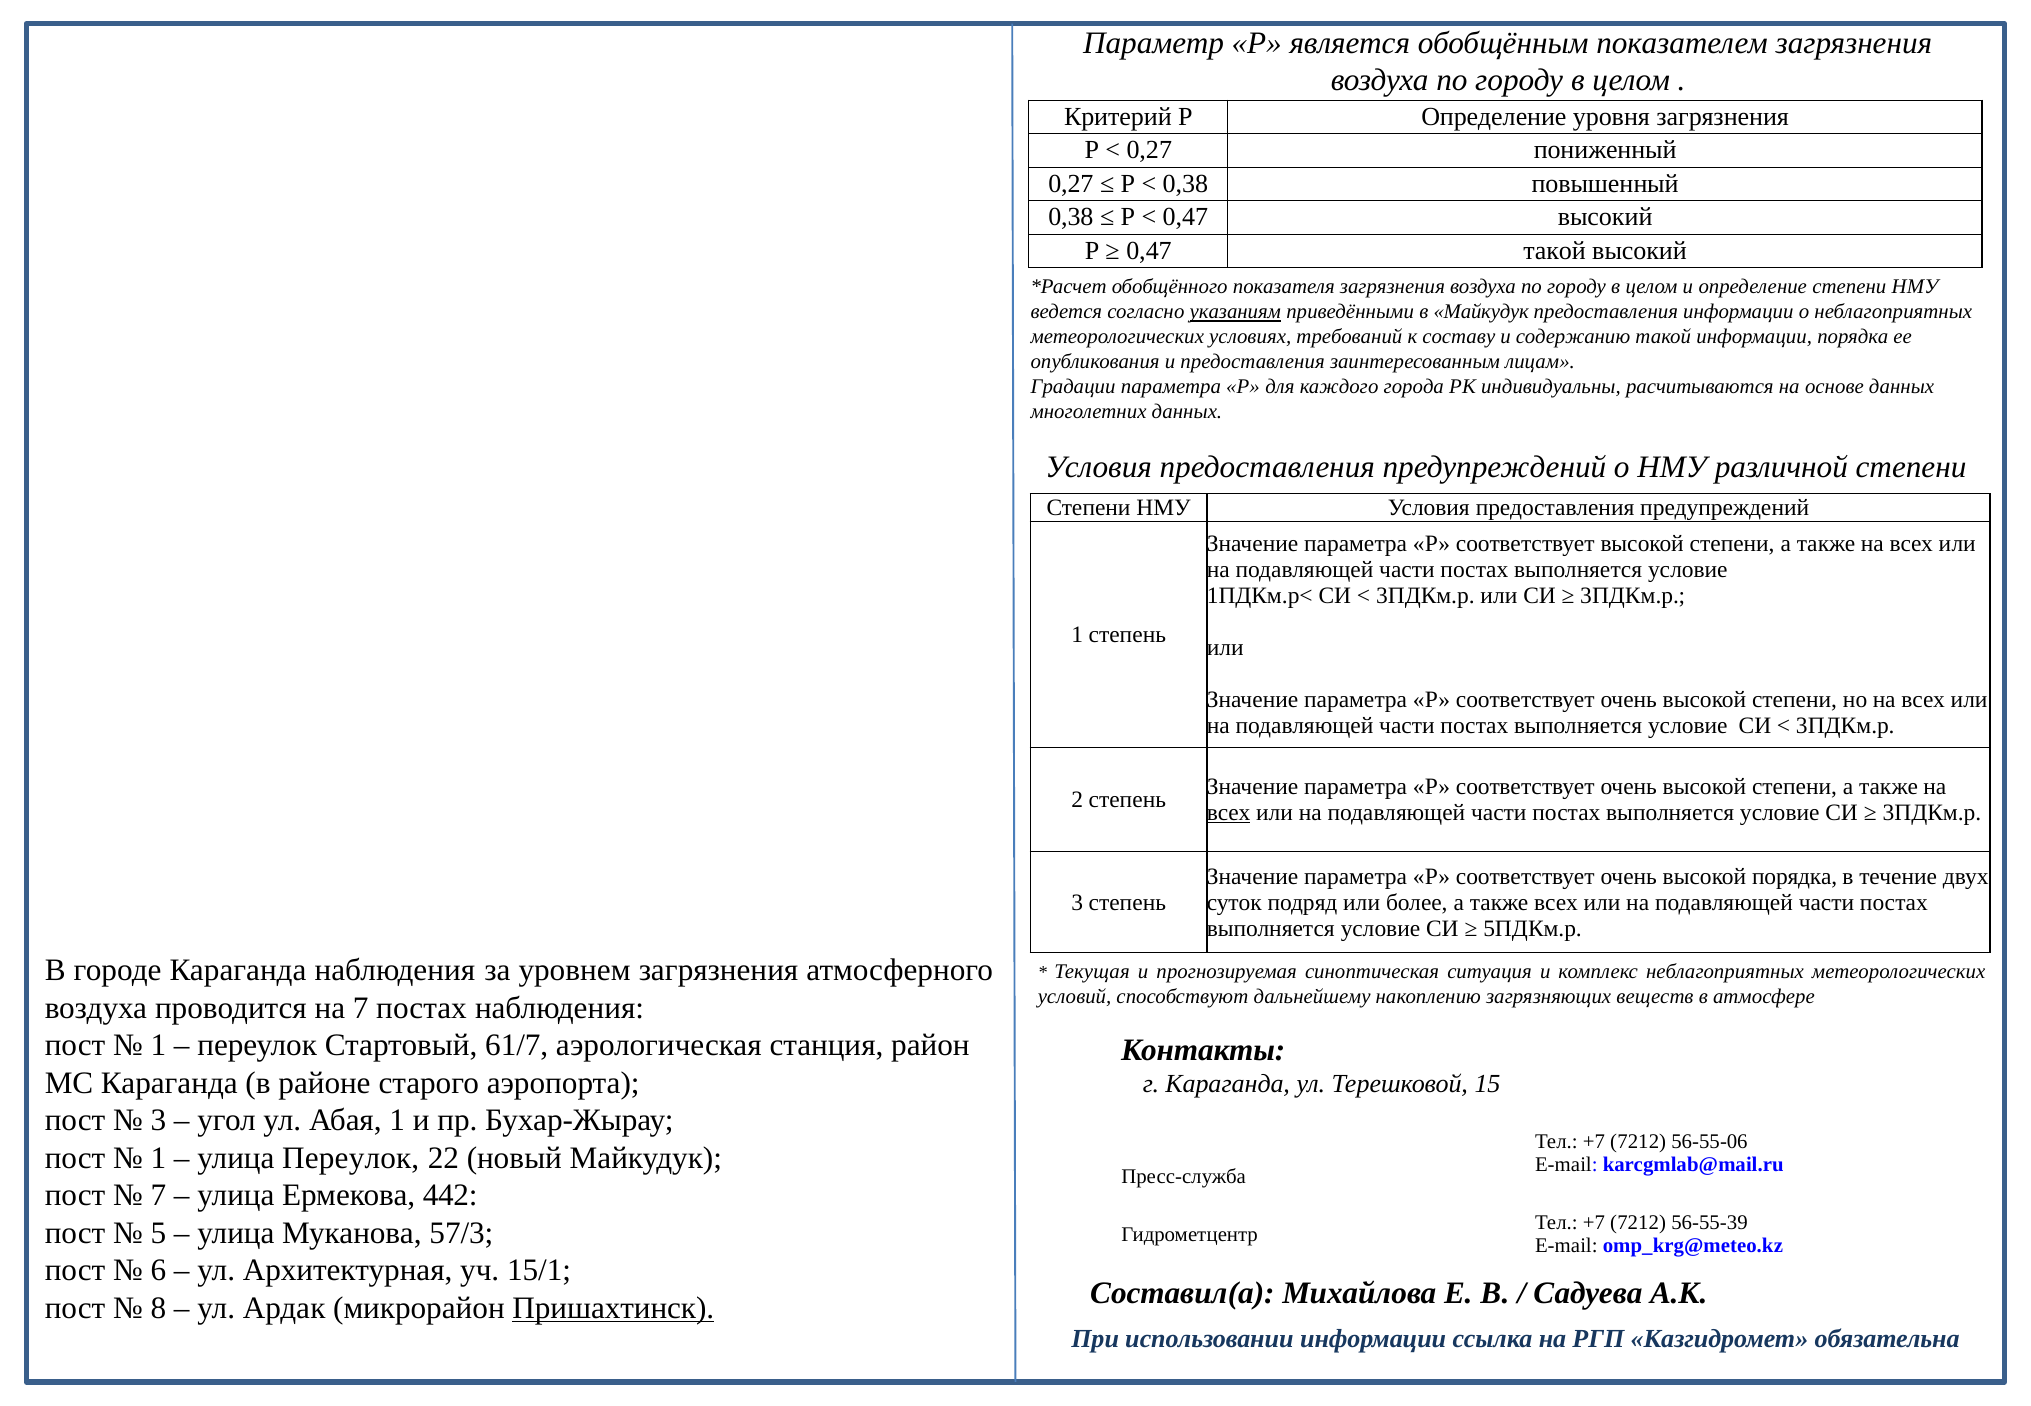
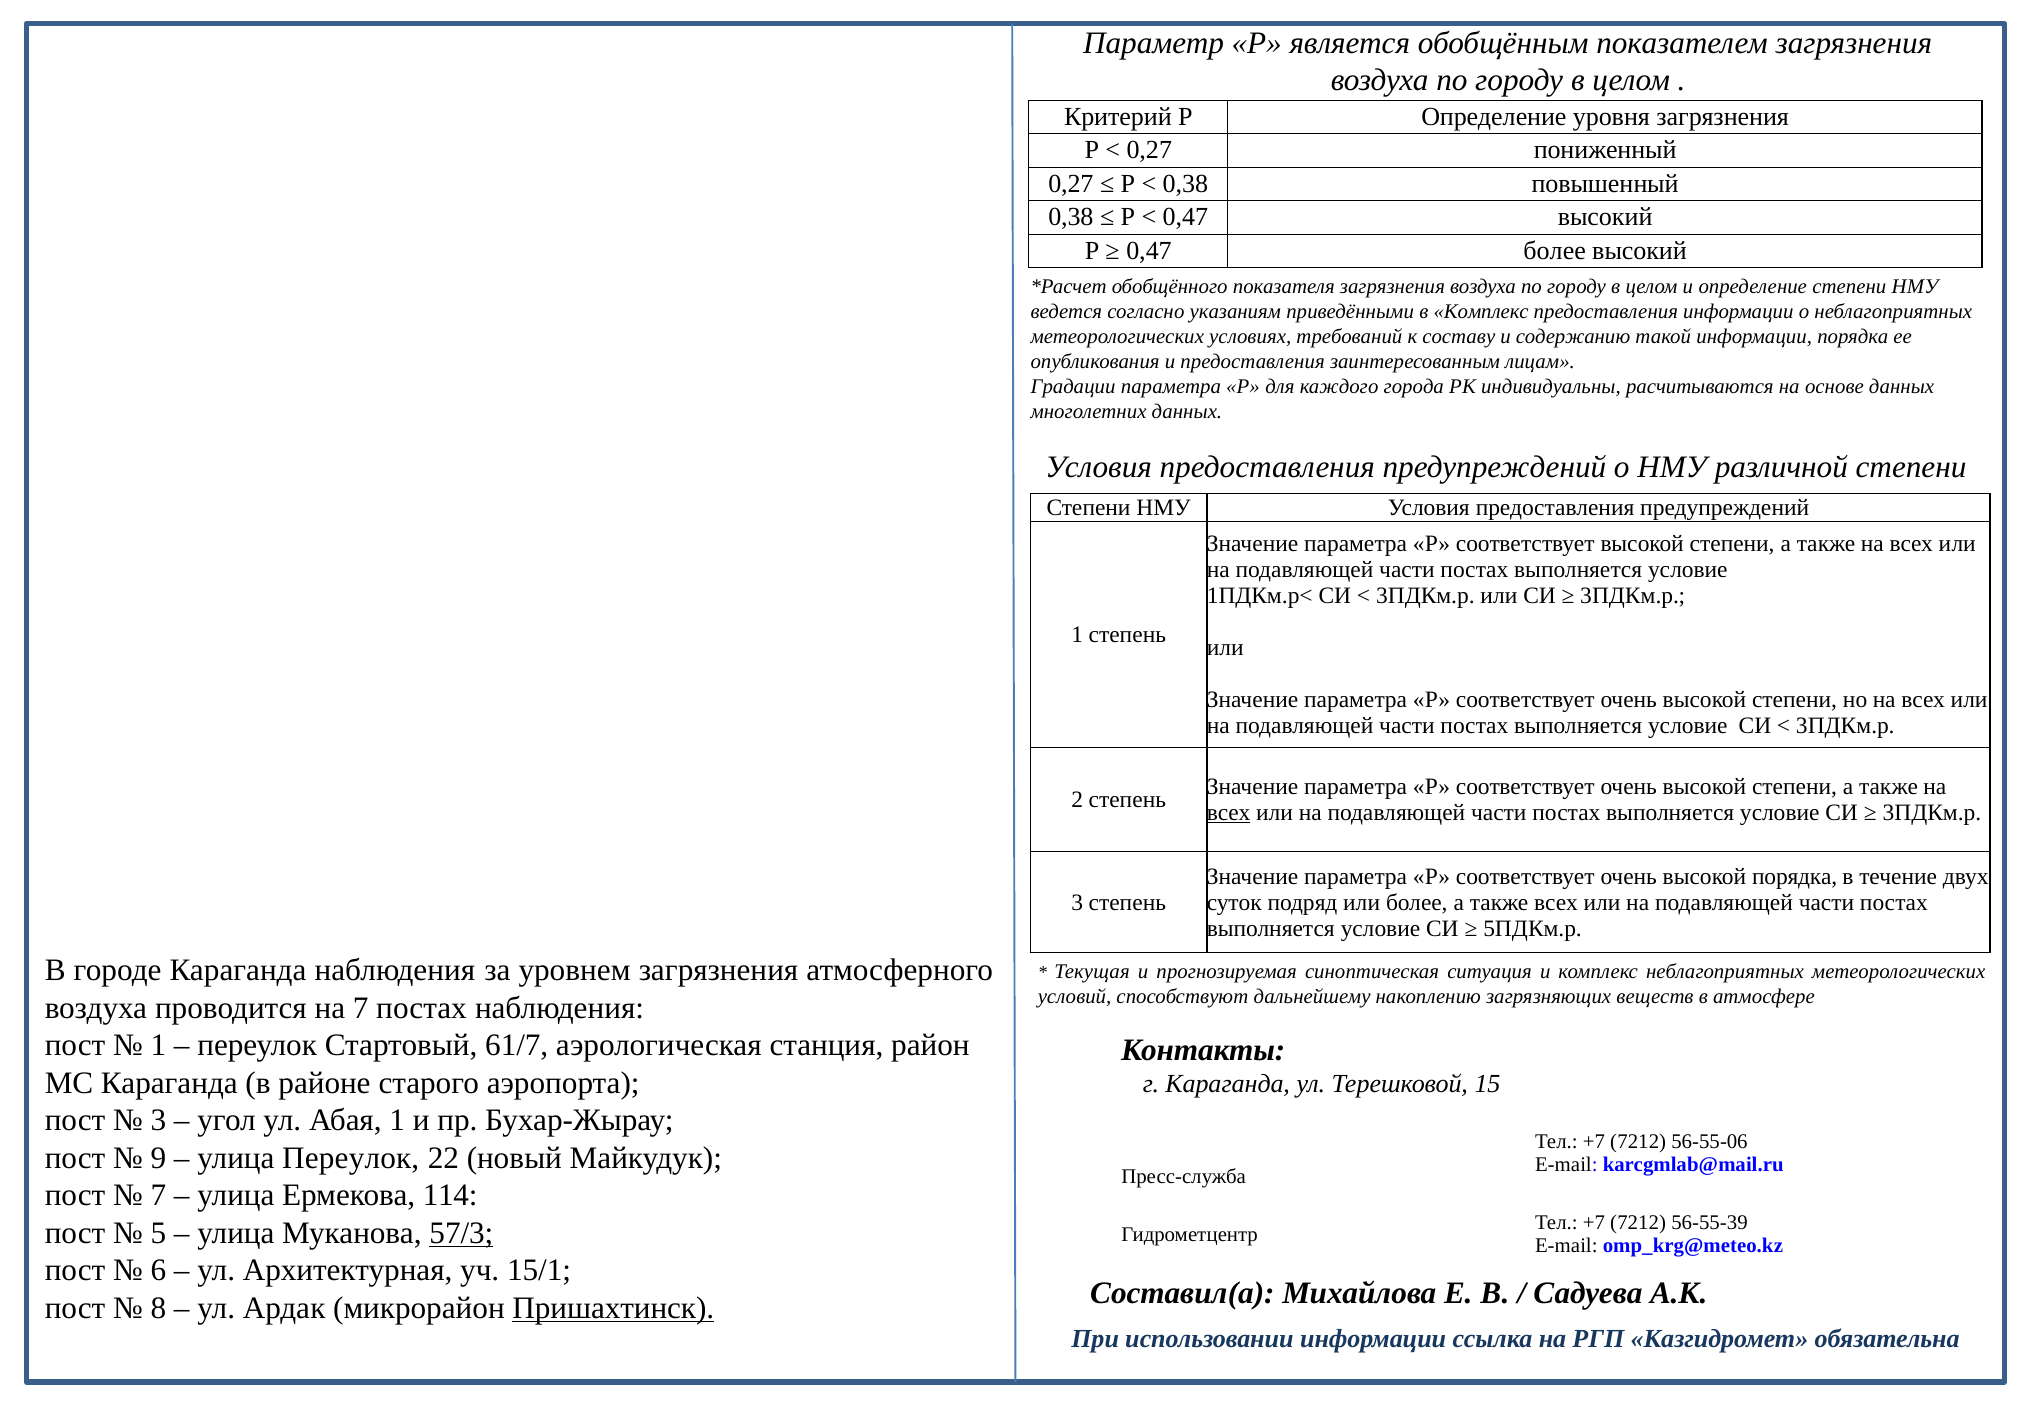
0,47 такой: такой -> более (1555, 251)
указаниям underline: present -> none (1235, 312)
в Майкудук: Майкудук -> Комплекс (1481, 312)
1: 1 -> 9 (158, 1158)
442: 442 -> 114 (450, 1196)
57/3 underline: none -> present (461, 1233)
